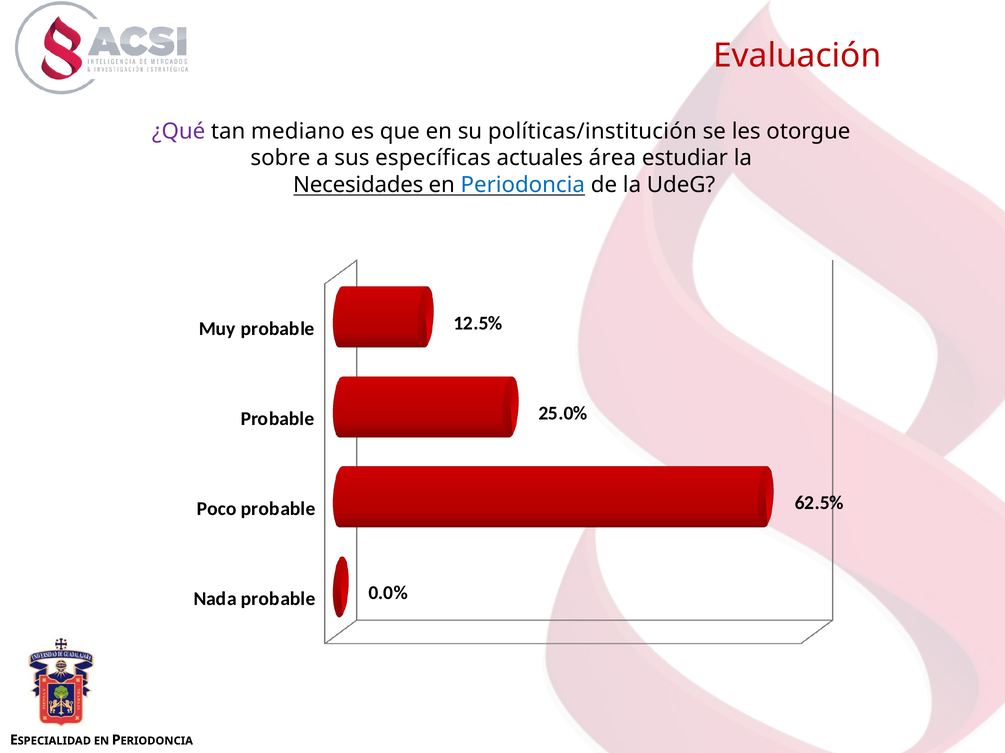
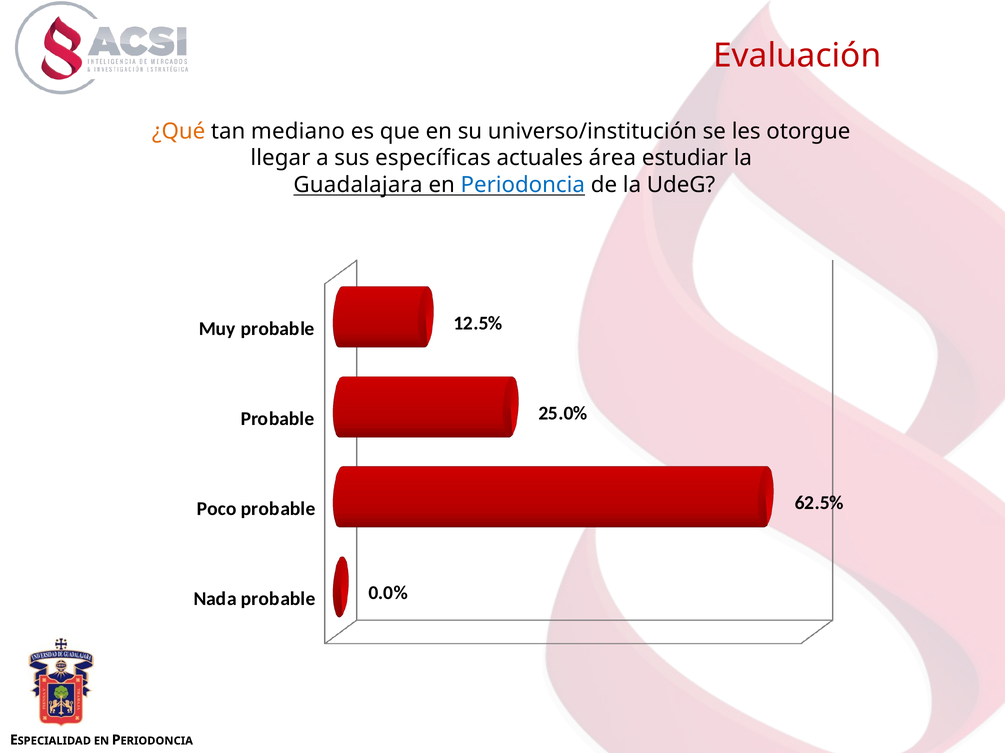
¿Qué colour: purple -> orange (179, 131)
políticas/institución: políticas/institución -> universo/institución (592, 131)
sobre: sobre -> llegar (280, 158)
Necesidades: Necesidades -> Guadalajara (358, 185)
